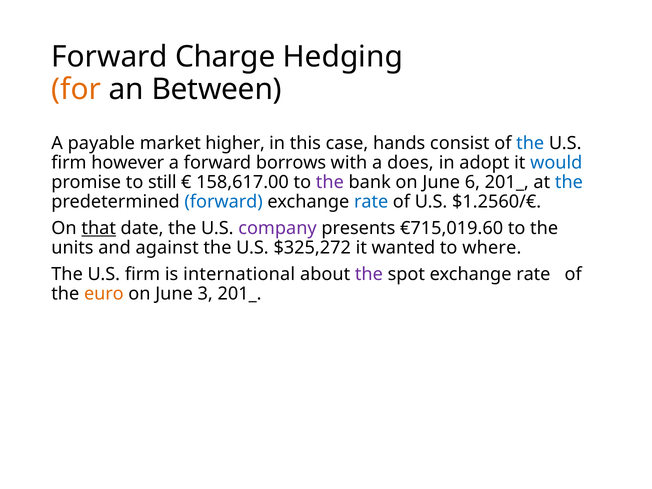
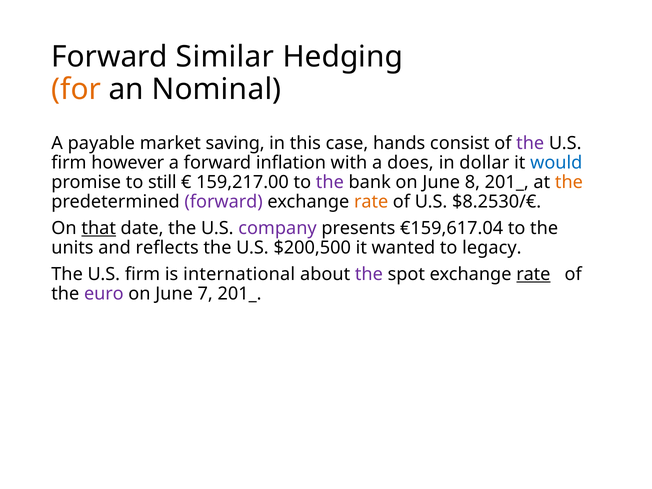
Charge: Charge -> Similar (225, 57)
Between: Between -> Nominal (217, 89)
higher: higher -> saving (235, 143)
the colour: blue -> purple (530, 143)
borrows: borrows -> inflation (291, 163)
adopt: adopt -> dollar (484, 163)
158,617.00: 158,617.00 -> 159,217.00 (243, 182)
6: 6 -> 8 (472, 182)
the colour: blue -> orange (569, 182)
forward colour: blue -> purple (224, 202)
rate colour: blue -> orange (371, 202)
$1.2560/€: $1.2560/€ -> $8.2530/€ (497, 202)
€715,019.60: €715,019.60 -> €159,617.04 (452, 228)
against: against -> reflects (167, 248)
$325,272: $325,272 -> $200,500 (312, 248)
where: where -> legacy (492, 248)
rate underline: none -> present (533, 274)
euro colour: orange -> purple (104, 294)
3: 3 -> 7 (205, 294)
